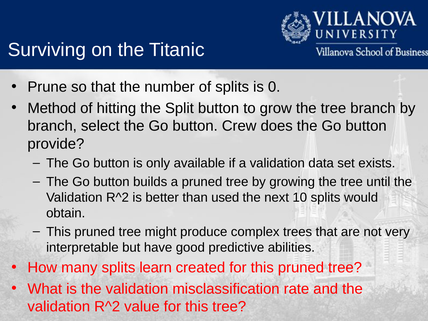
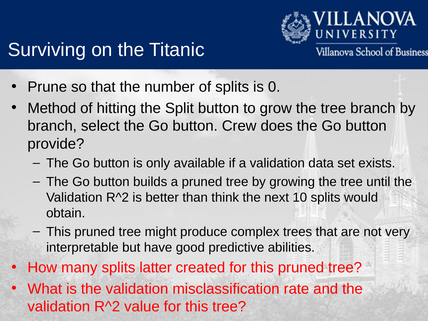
used: used -> think (225, 198)
learn: learn -> latter (156, 268)
